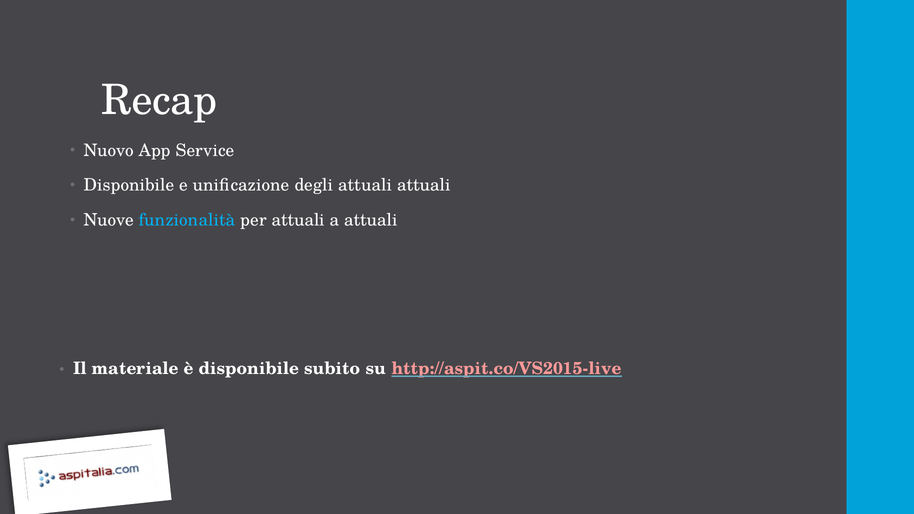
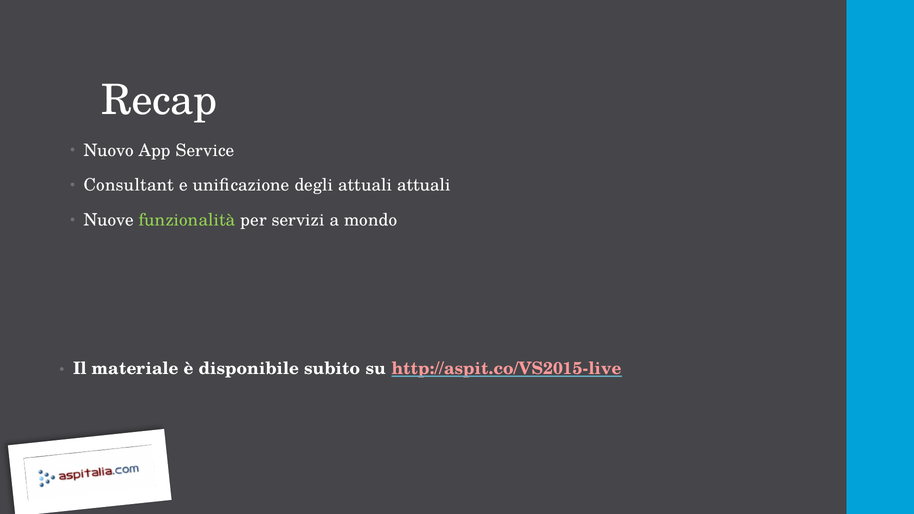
Disponibile: Disponibile -> Consultant (129, 185)
funzionalità colour: light blue -> light green (187, 220)
per attuali: attuali -> servizi (298, 220)
a attuali: attuali -> mondo (371, 220)
